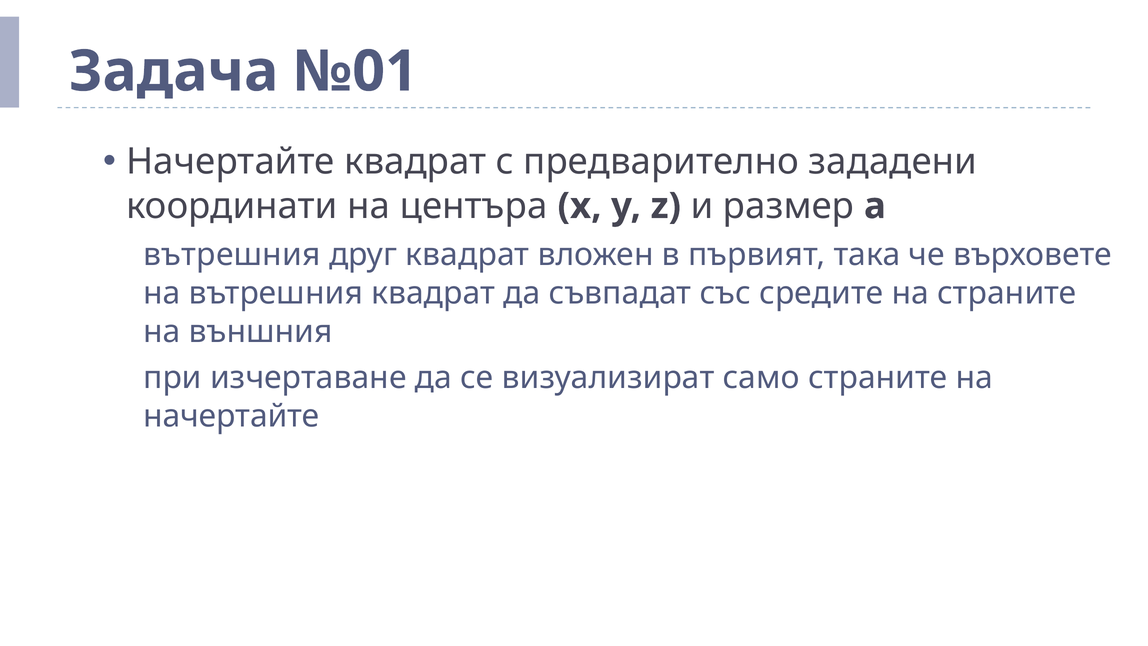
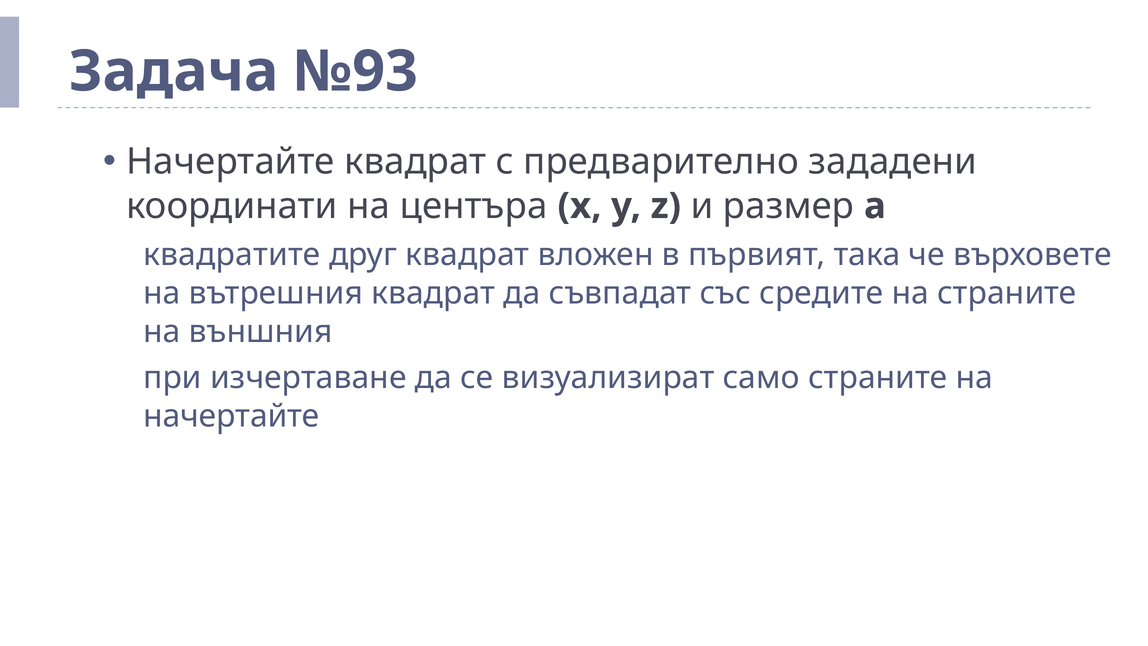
№01: №01 -> №93 (356, 72)
вътрешния: вътрешния -> квадратите (232, 255)
